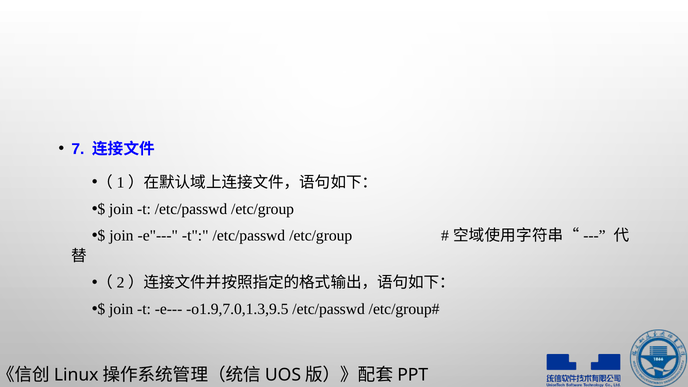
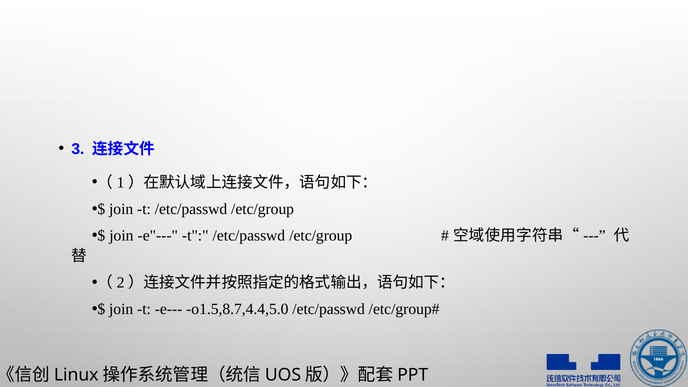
7: 7 -> 3 (78, 149)
o1.9,7.0,1.3,9.5: o1.9,7.0,1.3,9.5 -> o1.5,8.7,4.4,5.0 (237, 309)
